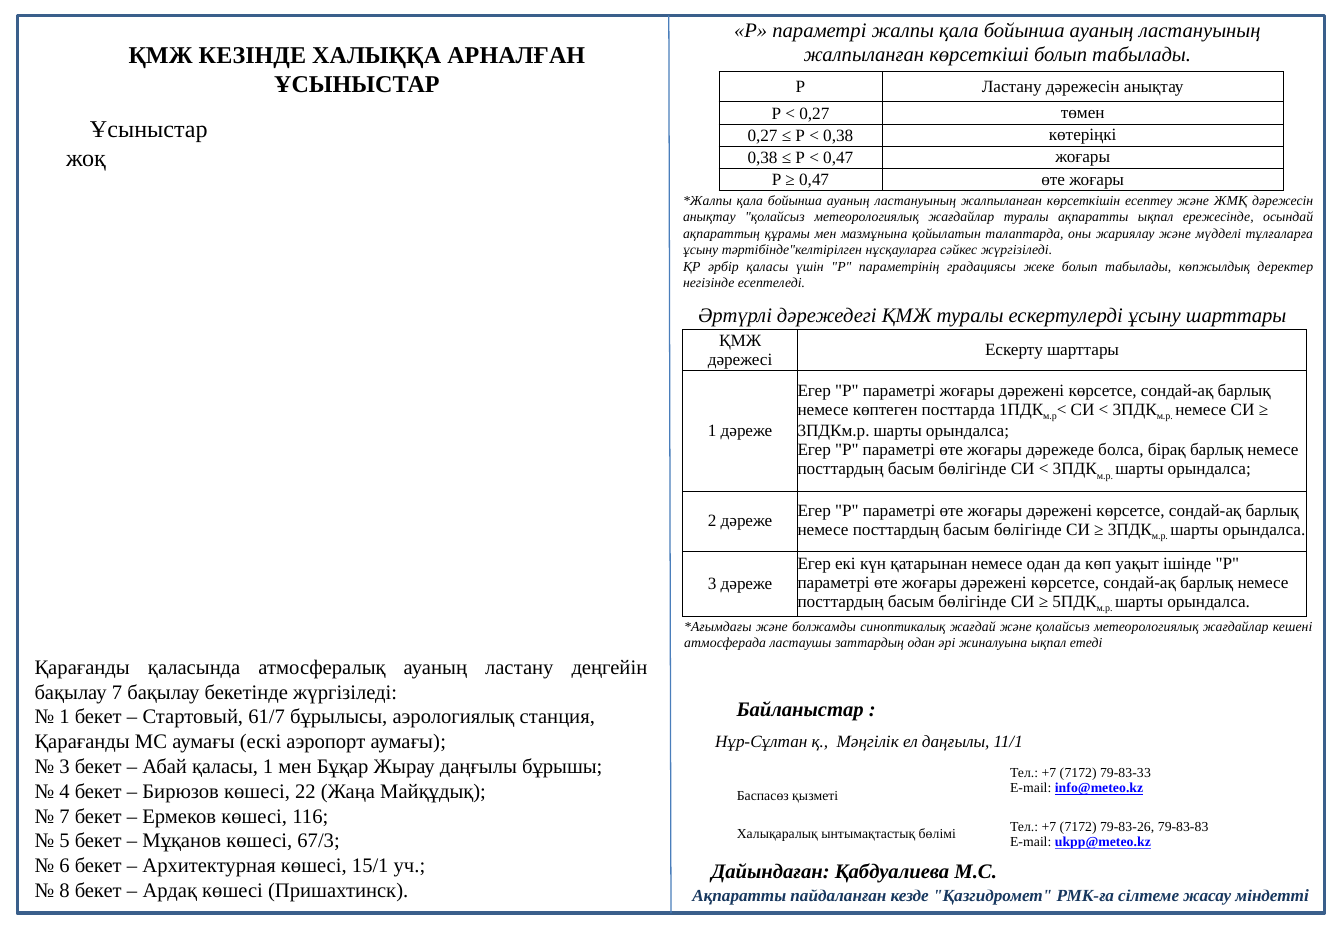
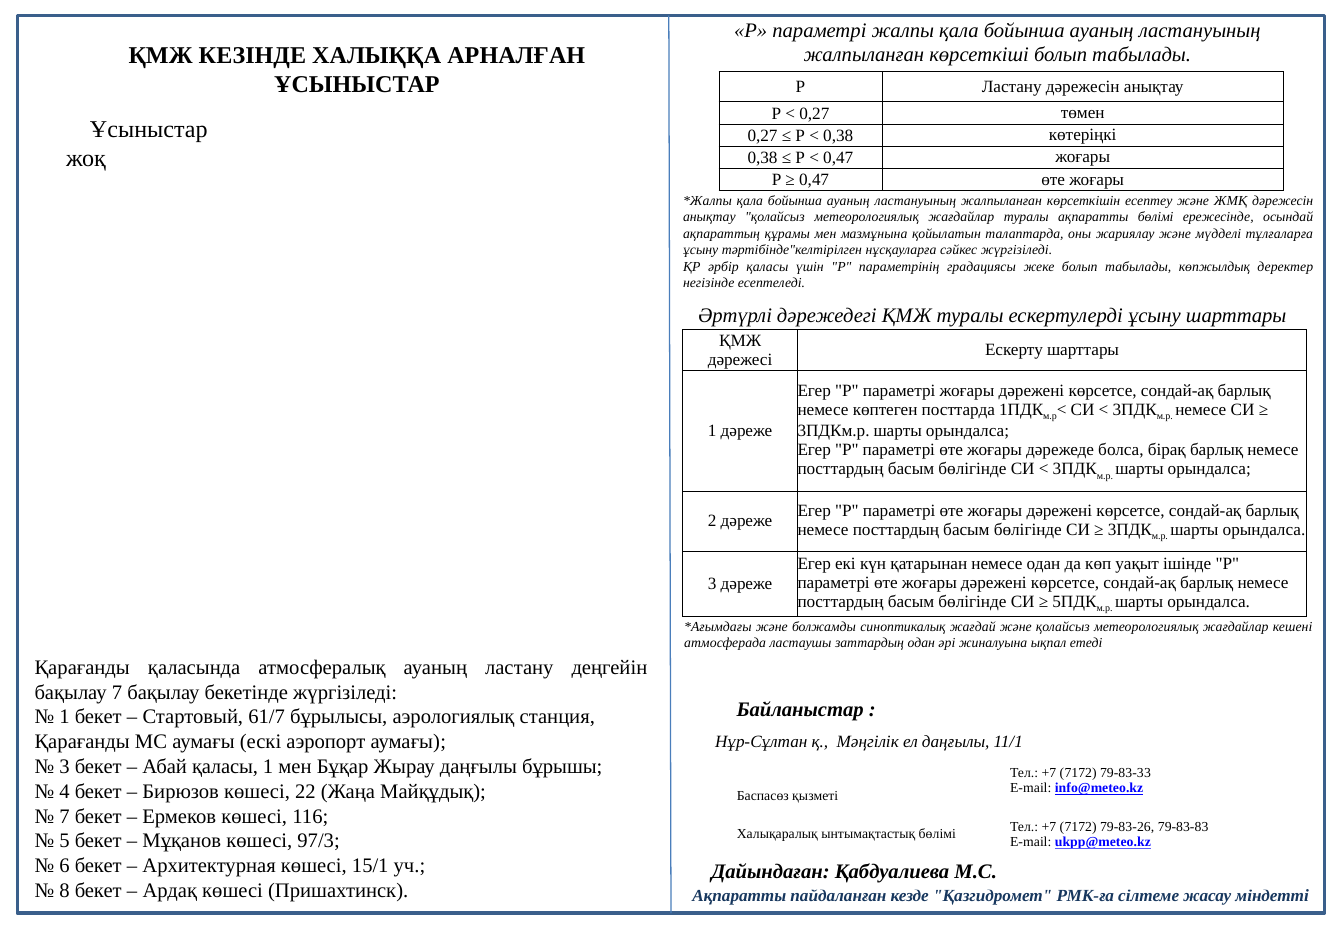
ақпаратты ықпал: ықпал -> бөлімі (1156, 217)
67/3: 67/3 -> 97/3 (319, 841)
